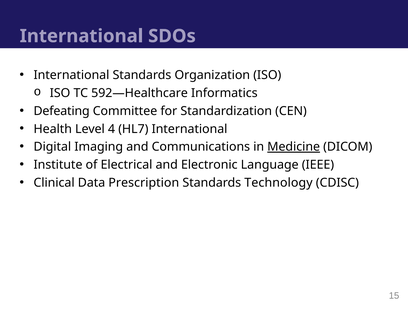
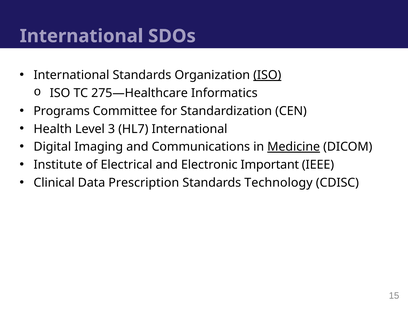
ISO underline: none -> present (267, 75)
592—Healthcare: 592—Healthcare -> 275—Healthcare (140, 93)
Defeating: Defeating -> Programs (62, 111)
4: 4 -> 3 (112, 129)
Language: Language -> Important (270, 165)
